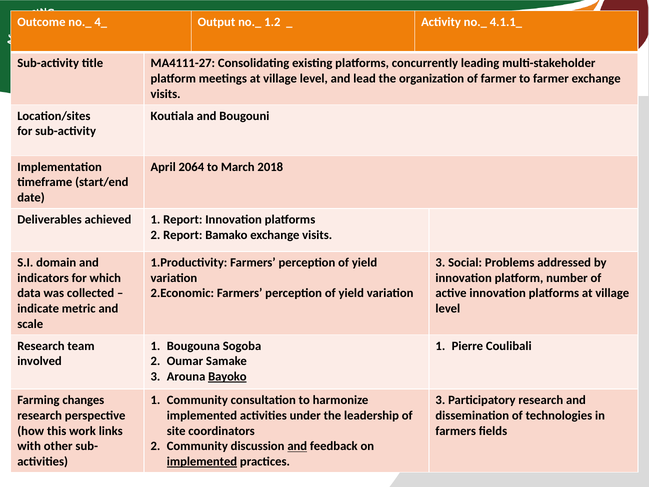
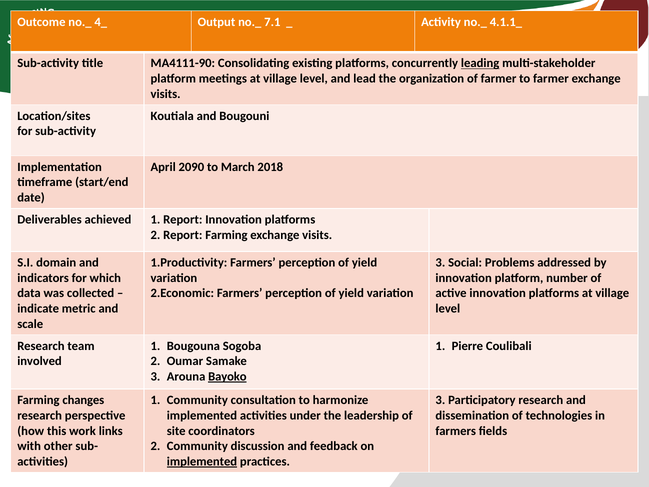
1.2: 1.2 -> 7.1 (272, 22)
MA4111-27: MA4111-27 -> MA4111-90 (183, 63)
leading underline: none -> present (480, 63)
2064: 2064 -> 2090 (191, 167)
Report Bamako: Bamako -> Farming (226, 235)
and underline: present -> none (297, 446)
